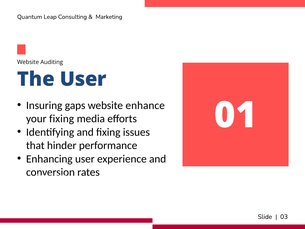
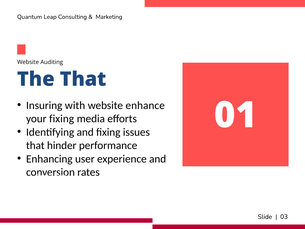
The User: User -> That (83, 79)
gaps: gaps -> with (75, 105)
